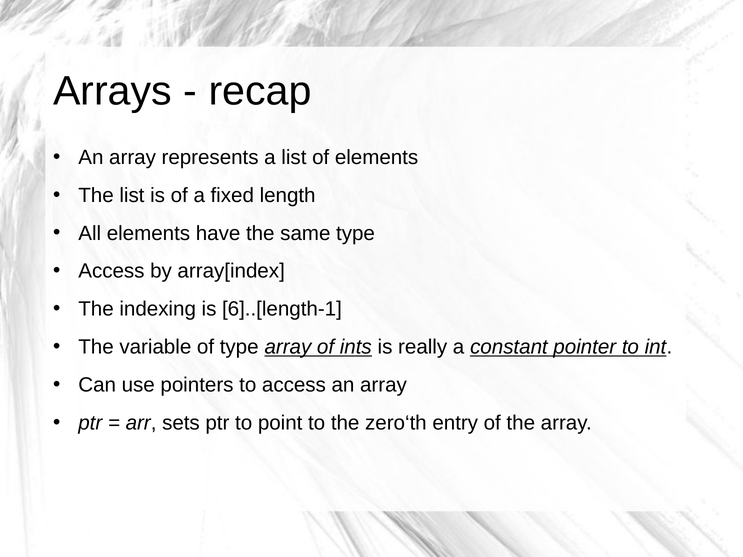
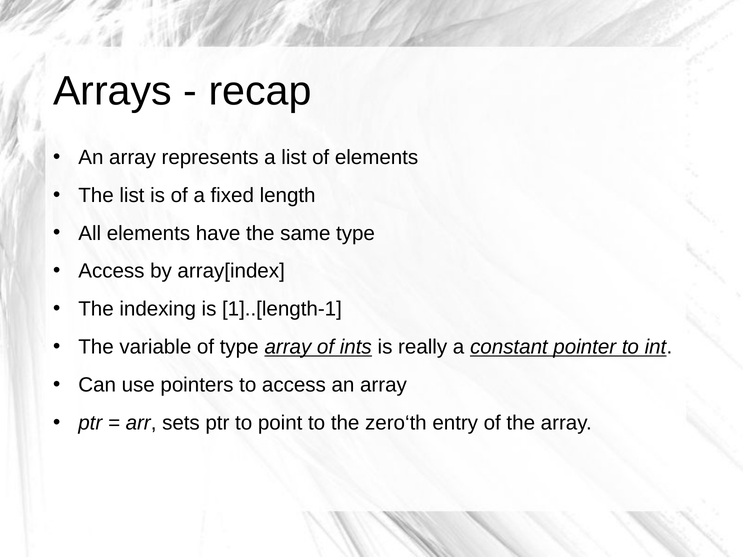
6]..[length-1: 6]..[length-1 -> 1]..[length-1 (282, 309)
